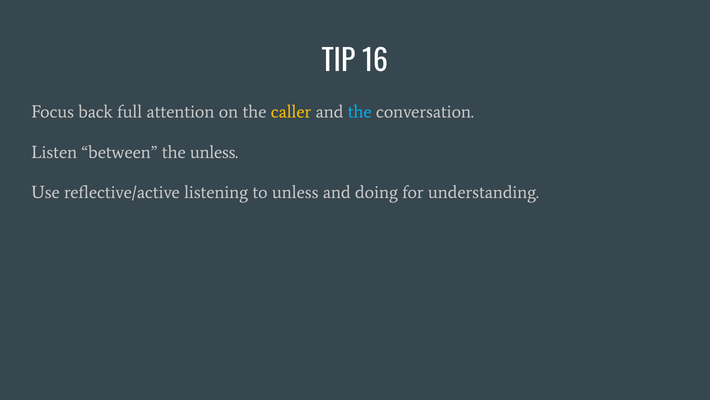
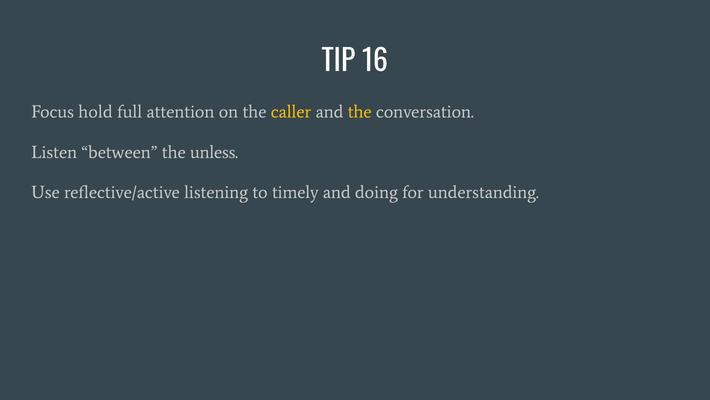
back: back -> hold (95, 112)
the colour: light blue -> yellow (360, 112)
to unless: unless -> timely (295, 192)
